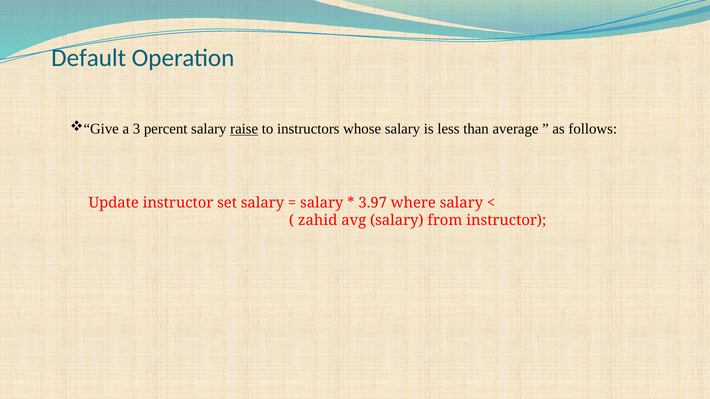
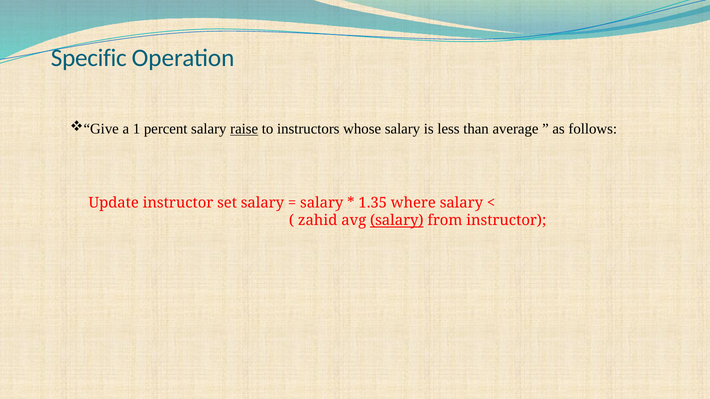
Default: Default -> Specific (89, 58)
3: 3 -> 1 (136, 129)
3.97: 3.97 -> 1.35 (373, 203)
salary underline: none -> present (397, 221)
